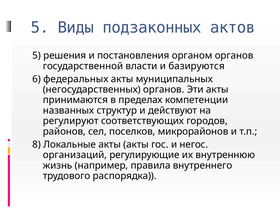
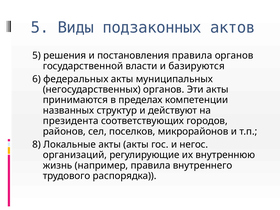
постановления органом: органом -> правила (192, 56)
регулируют: регулируют -> президента (71, 121)
